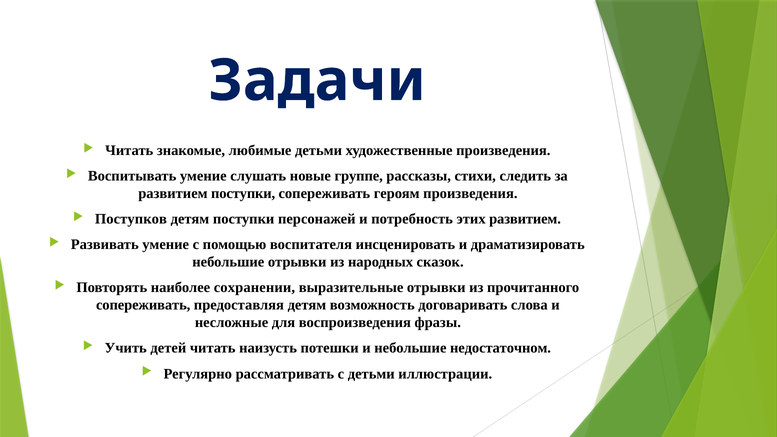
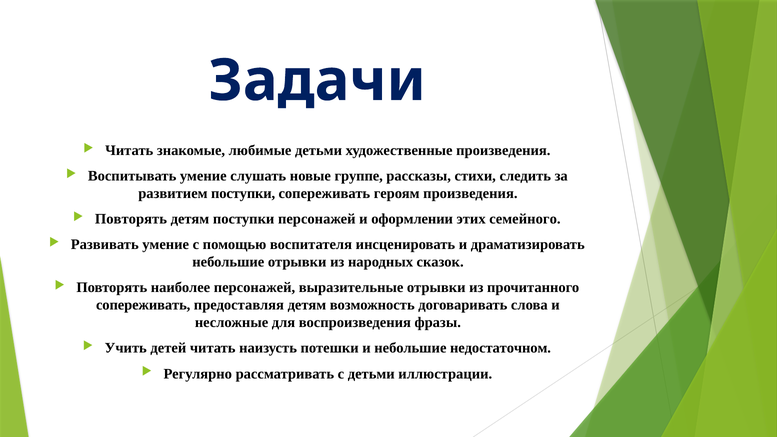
Поступков: Поступков -> Повторять (131, 219)
потребность: потребность -> оформлении (412, 219)
этих развитием: развитием -> семейного (525, 219)
наиболее сохранении: сохранении -> персонажей (254, 288)
